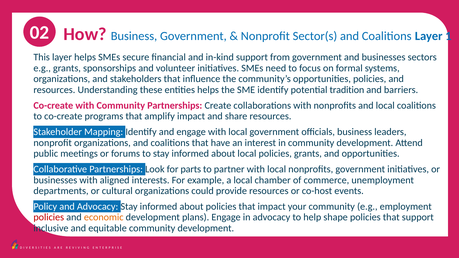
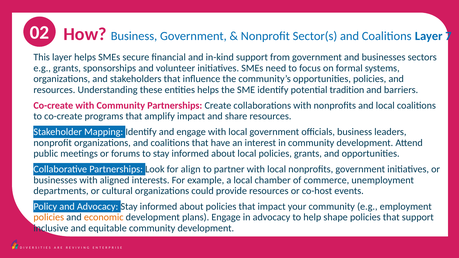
1: 1 -> 7 (448, 36)
parts: parts -> align (191, 169)
policies colour: red -> orange (49, 217)
